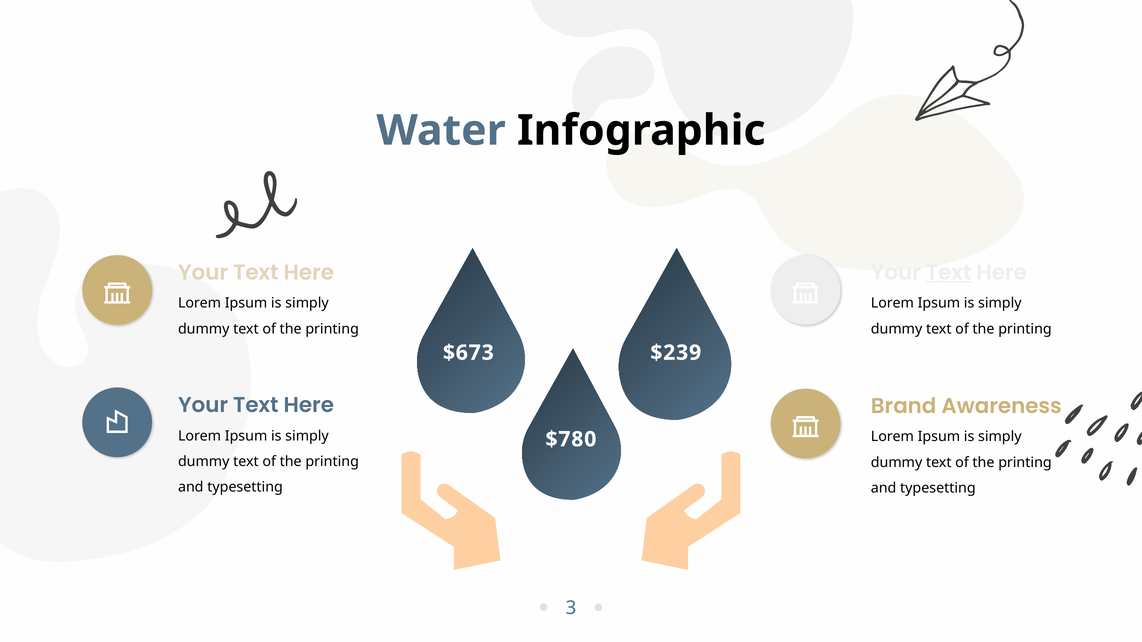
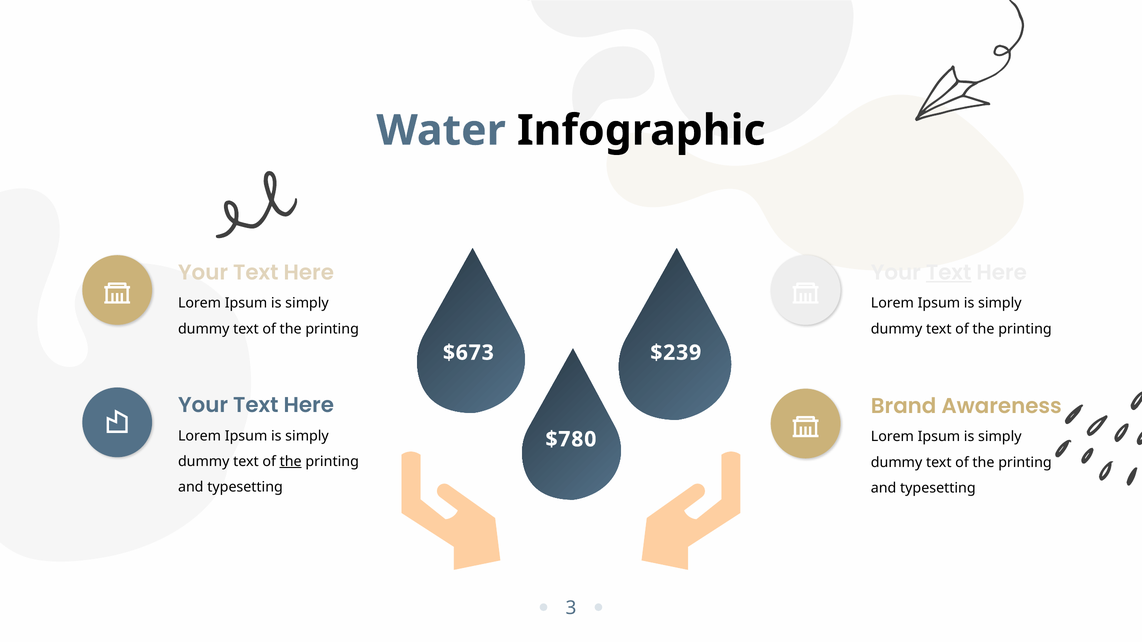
the underline: none -> present (291, 462)
